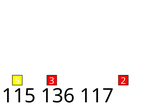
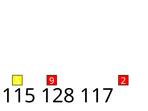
3: 3 -> 9 (52, 81)
136: 136 -> 128 (58, 96)
